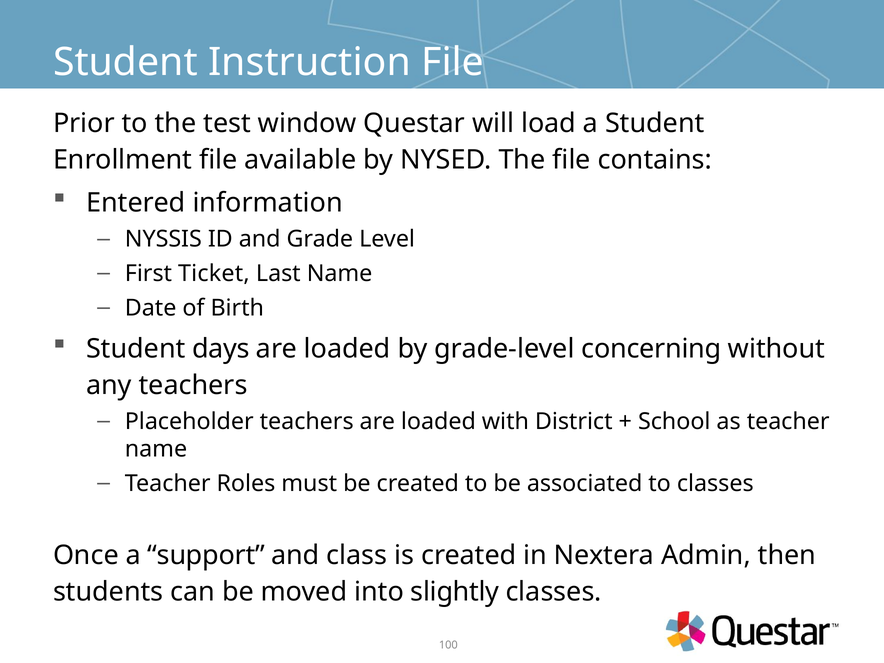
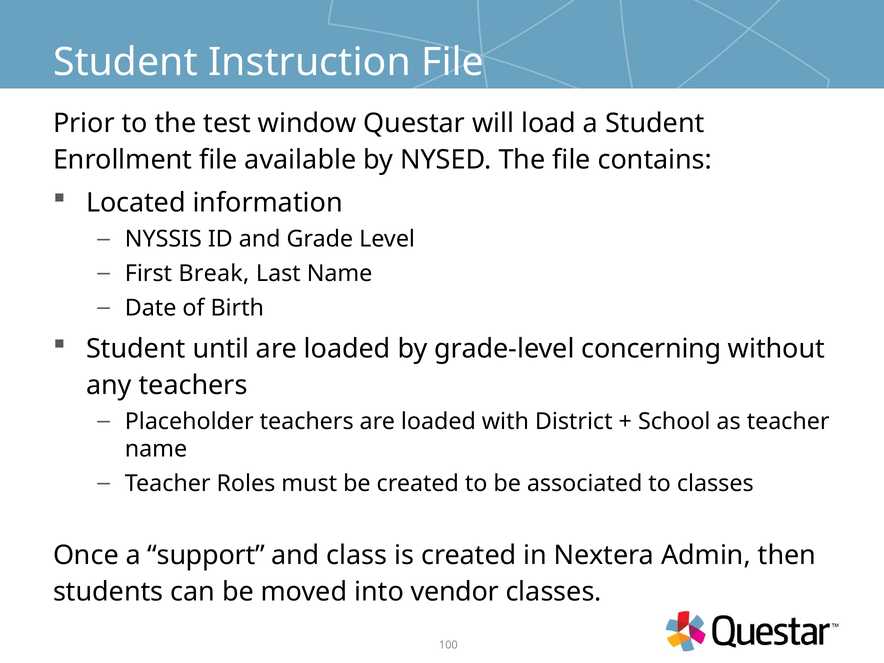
Entered: Entered -> Located (136, 203)
Ticket: Ticket -> Break (214, 274)
days: days -> until (221, 349)
slightly: slightly -> vendor (455, 592)
